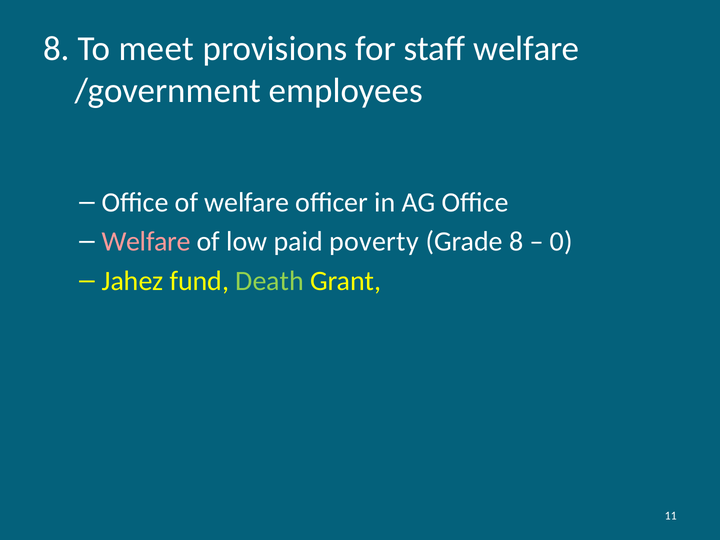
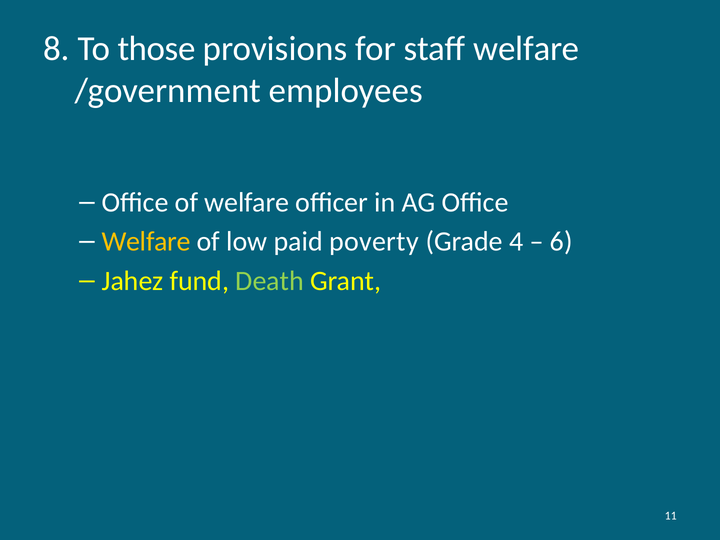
meet: meet -> those (157, 49)
Welfare colour: pink -> yellow (146, 242)
Grade 8: 8 -> 4 (516, 242)
0: 0 -> 6 (561, 242)
